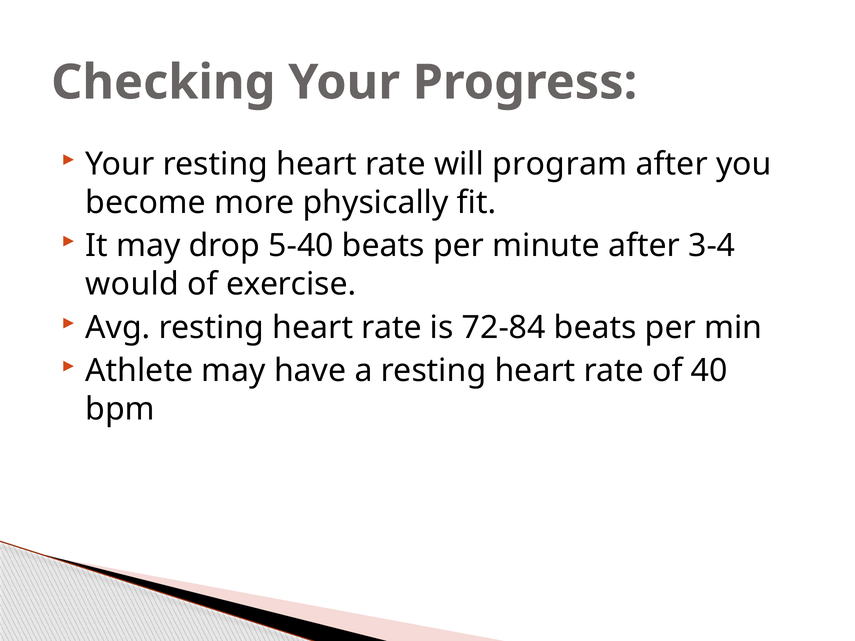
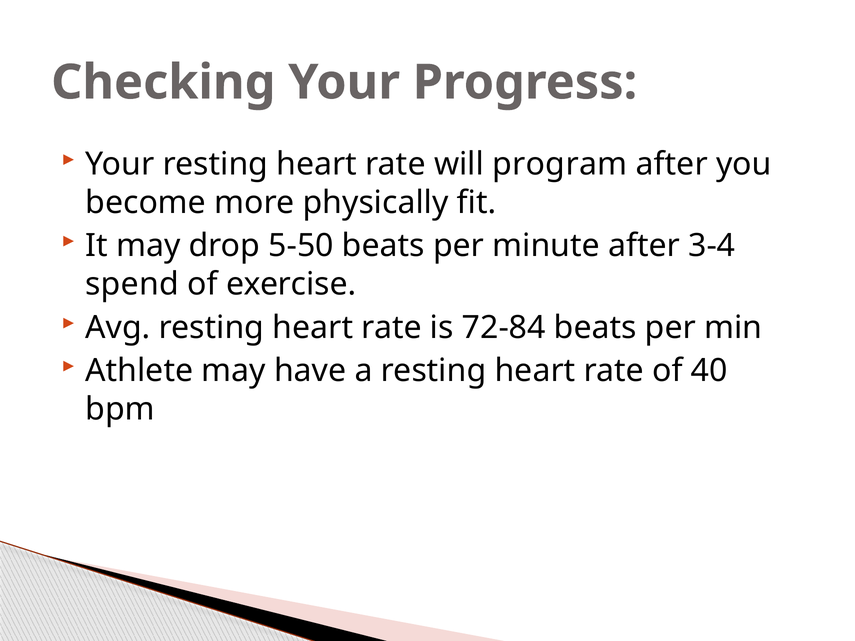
5-40: 5-40 -> 5-50 (301, 246)
would: would -> spend (132, 284)
